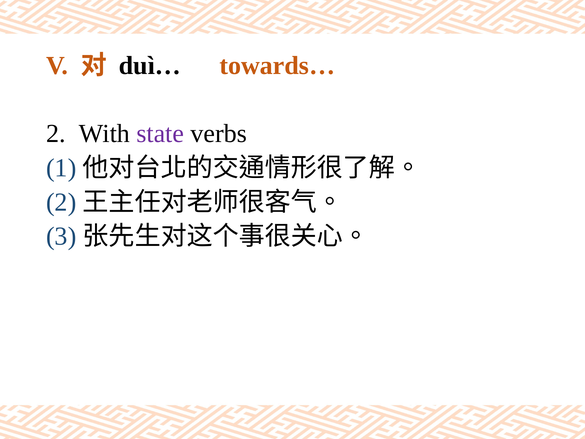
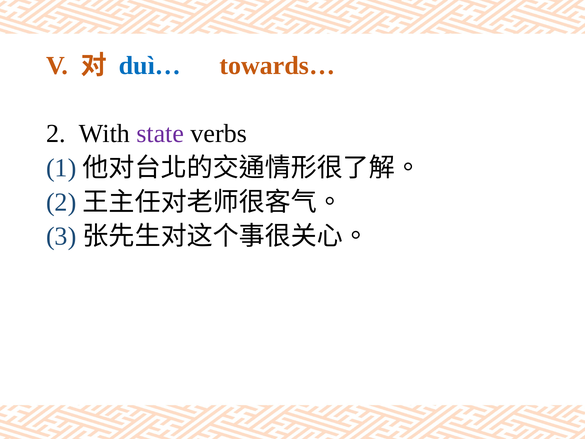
duì… colour: black -> blue (150, 66)
